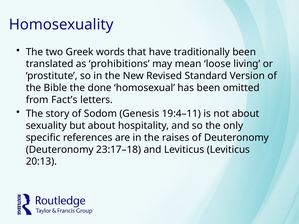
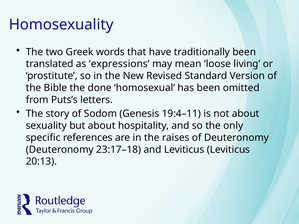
prohibitions: prohibitions -> expressions (119, 64)
Fact’s: Fact’s -> Puts’s (64, 100)
